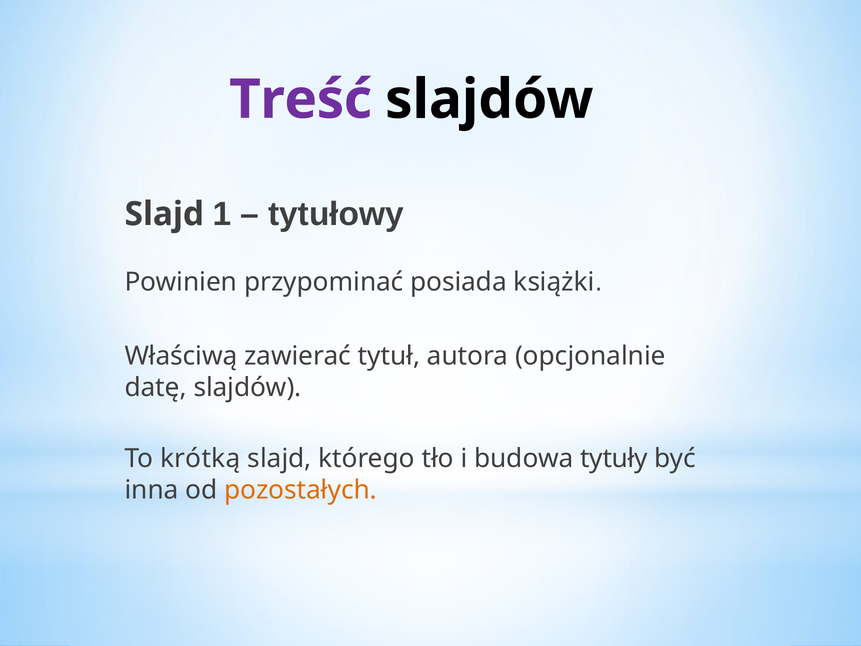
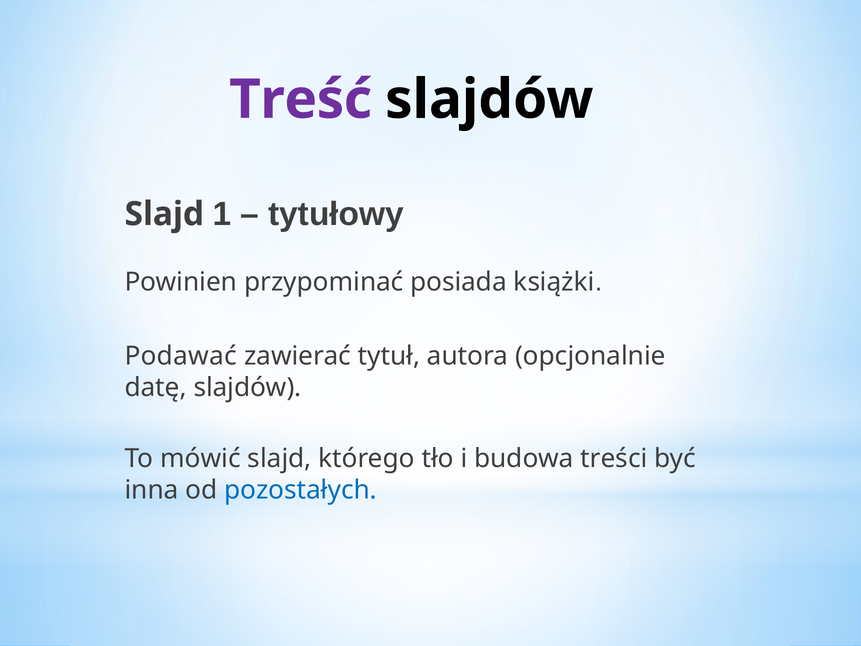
Właściwą: Właściwą -> Podawać (181, 356)
krótką: krótką -> mówić (200, 458)
tytuły: tytuły -> treści (614, 458)
pozostałych colour: orange -> blue (300, 490)
